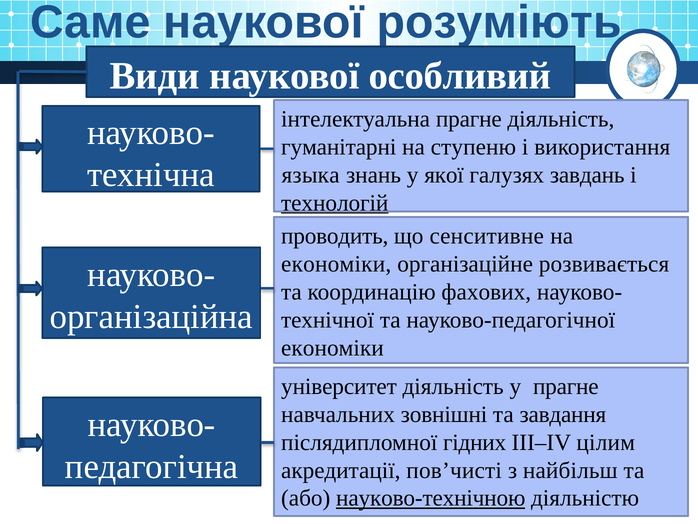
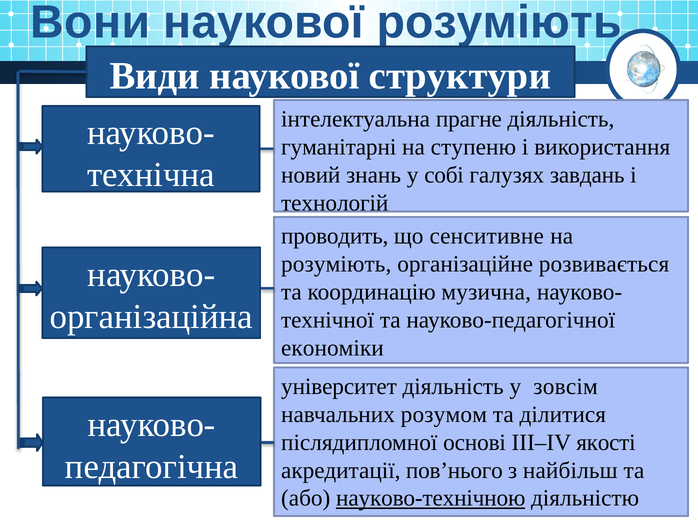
Саме: Саме -> Вони (90, 22)
особливий: особливий -> структури (460, 76)
языка: языка -> новий (311, 175)
якої: якої -> собі (444, 175)
технологій underline: present -> none (335, 203)
економіки: економіки -> розуміють (336, 264)
фахових: фахових -> музична (486, 292)
у прагне: прагне -> зовсім (566, 386)
зовнішні: зовнішні -> розумом (444, 414)
завдання: завдання -> ділитися (563, 414)
гідних: гідних -> основі (475, 442)
цілим: цілим -> якості (606, 442)
пов’чисті: пов’чисті -> пов’нього (454, 470)
